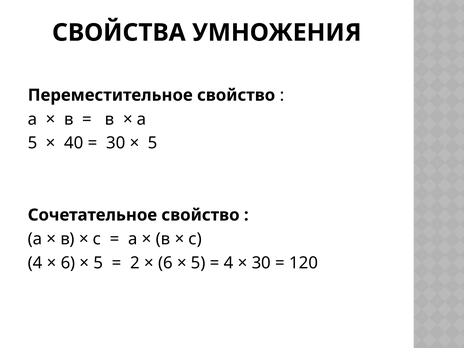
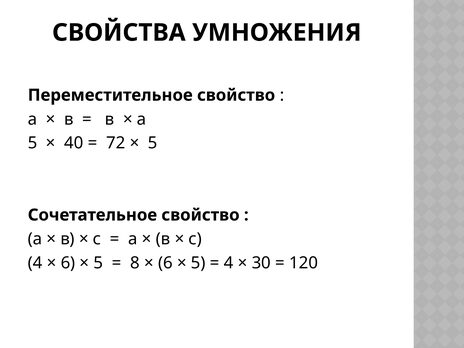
30: 30 -> 72 (116, 143)
2: 2 -> 8 (135, 263)
